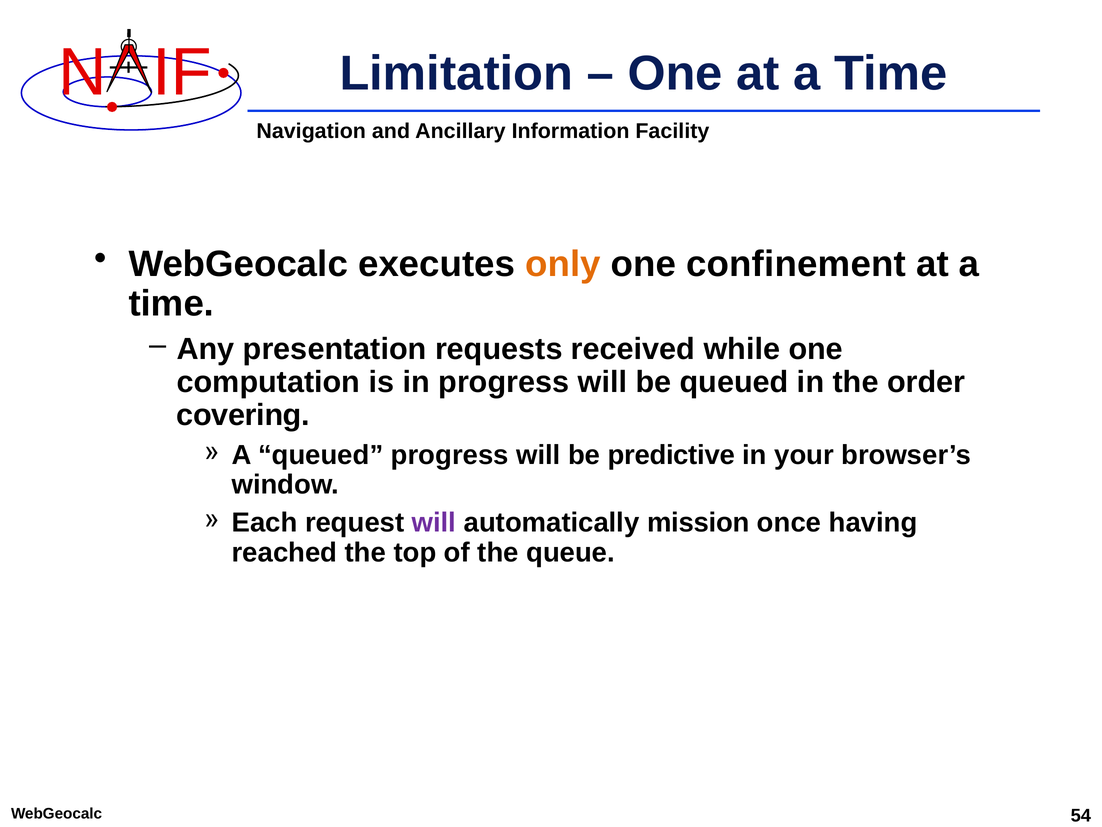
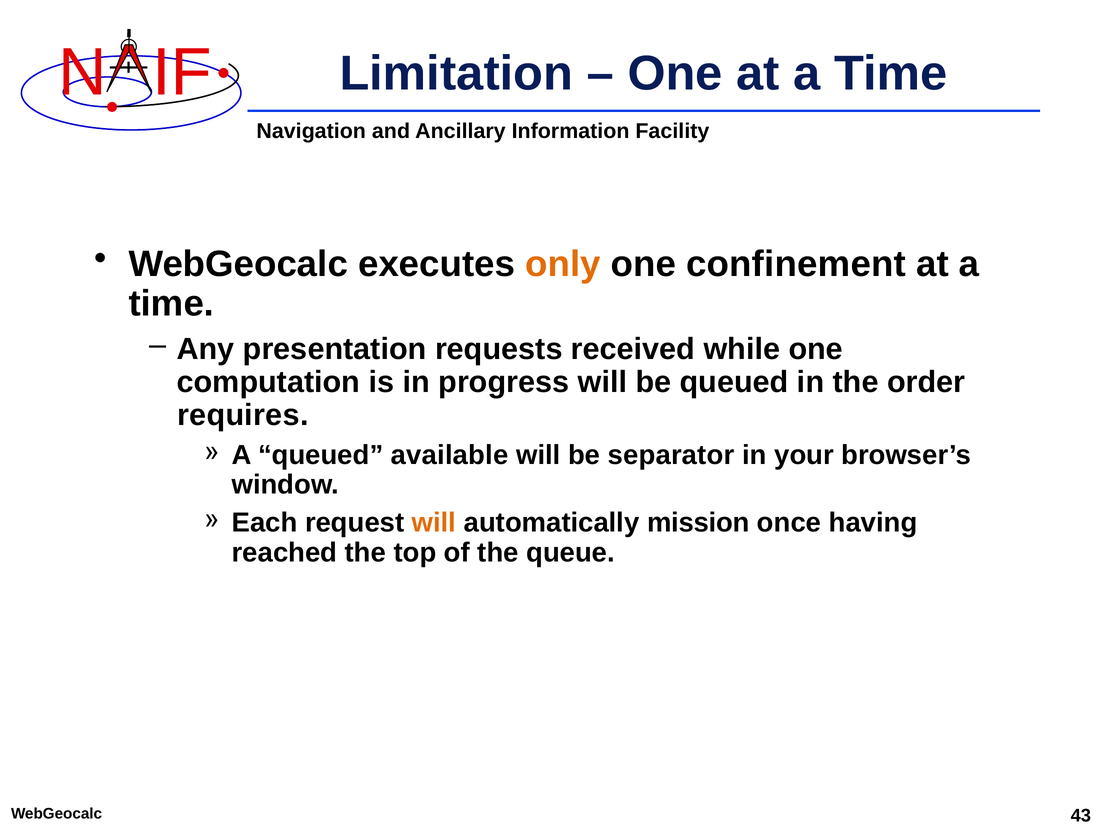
covering: covering -> requires (243, 415)
queued progress: progress -> available (450, 455)
predictive: predictive -> separator (671, 455)
will colour: purple -> orange (434, 523)
54: 54 -> 43 (1081, 816)
